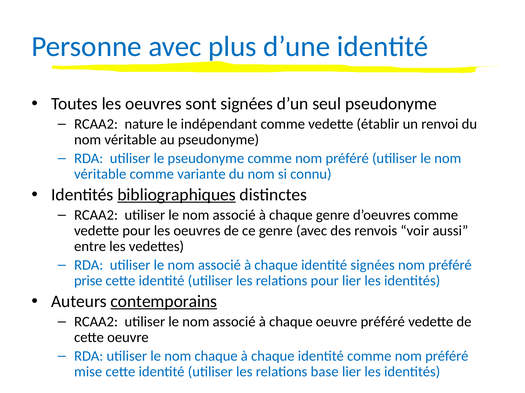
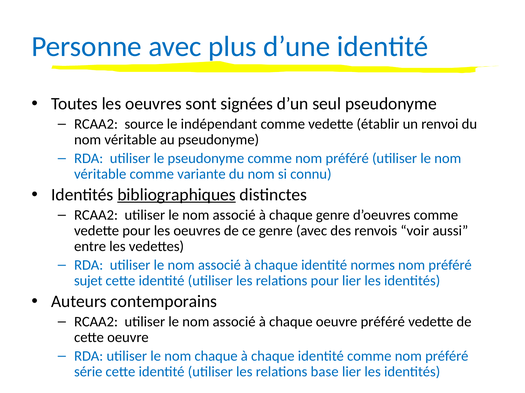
nature: nature -> source (144, 124)
identité signées: signées -> normes (373, 265)
prise: prise -> sujet (88, 281)
contemporains underline: present -> none (164, 302)
mise: mise -> série (88, 372)
